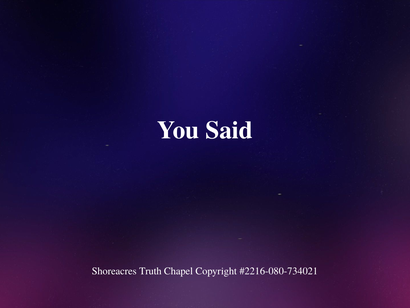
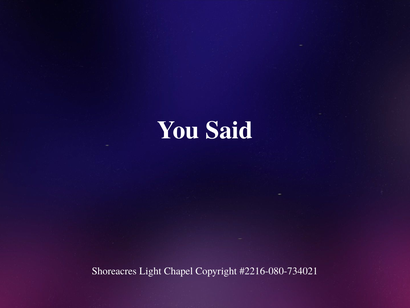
Truth: Truth -> Light (150, 271)
